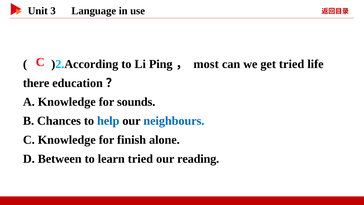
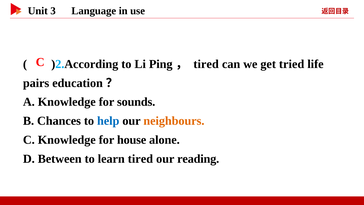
most: most -> tired (206, 64)
there: there -> pairs (36, 83)
neighbours colour: blue -> orange (174, 121)
finish: finish -> house (132, 140)
learn tried: tried -> tired (140, 159)
